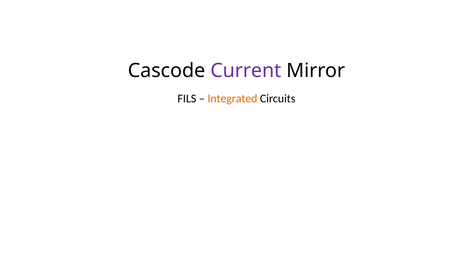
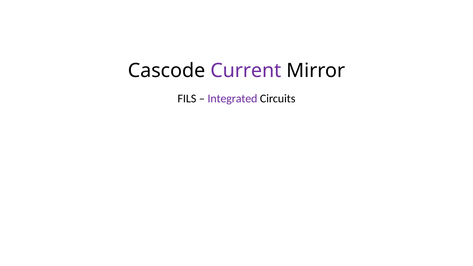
Integrated colour: orange -> purple (232, 99)
